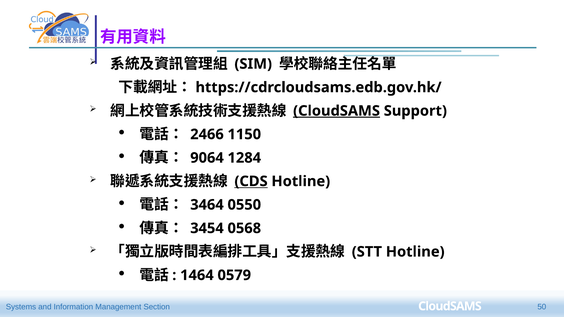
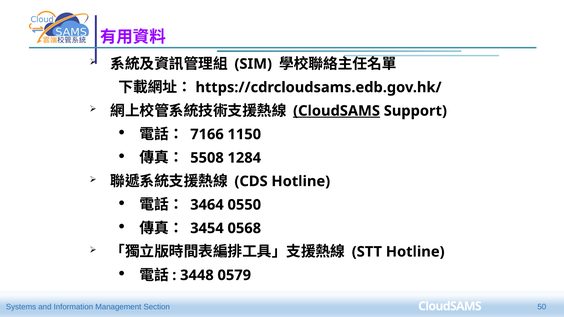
2466: 2466 -> 7166 (207, 134)
9064: 9064 -> 5508 (207, 158)
CDS underline: present -> none (251, 181)
1464: 1464 -> 3448 (197, 275)
